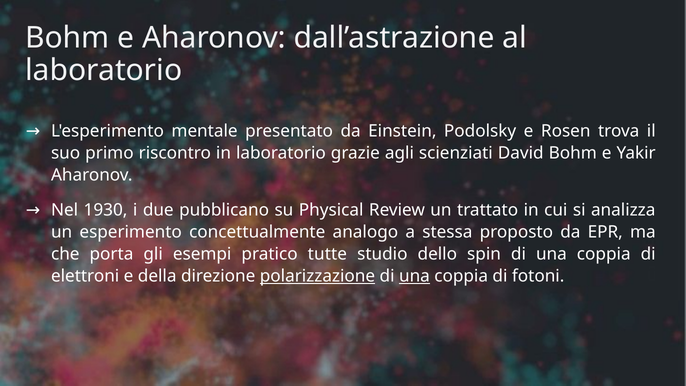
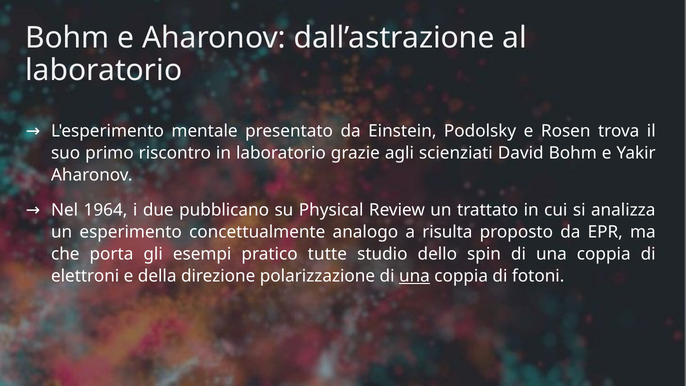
1930: 1930 -> 1964 (106, 210)
stessa: stessa -> risulta (447, 232)
polarizzazione underline: present -> none (317, 276)
